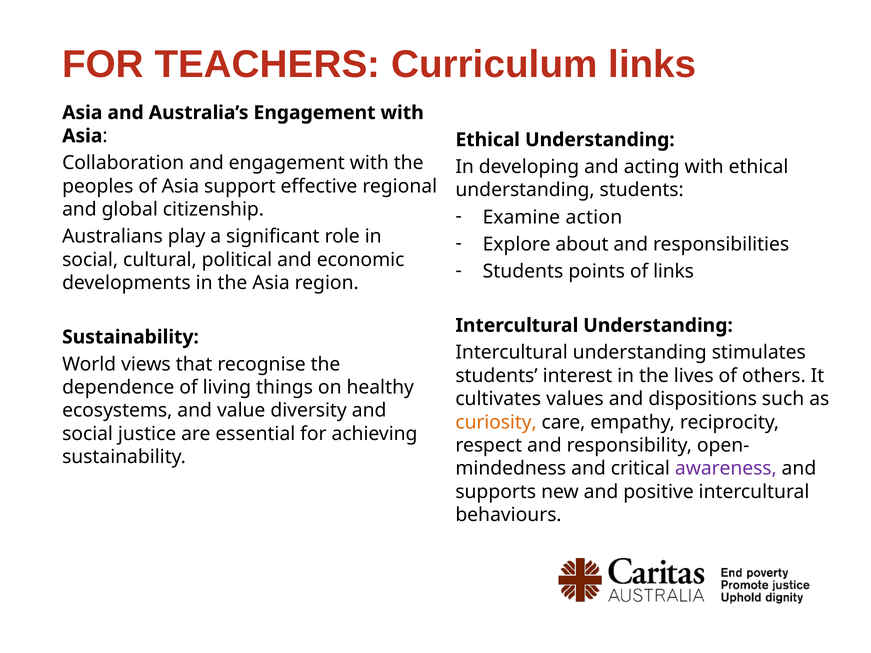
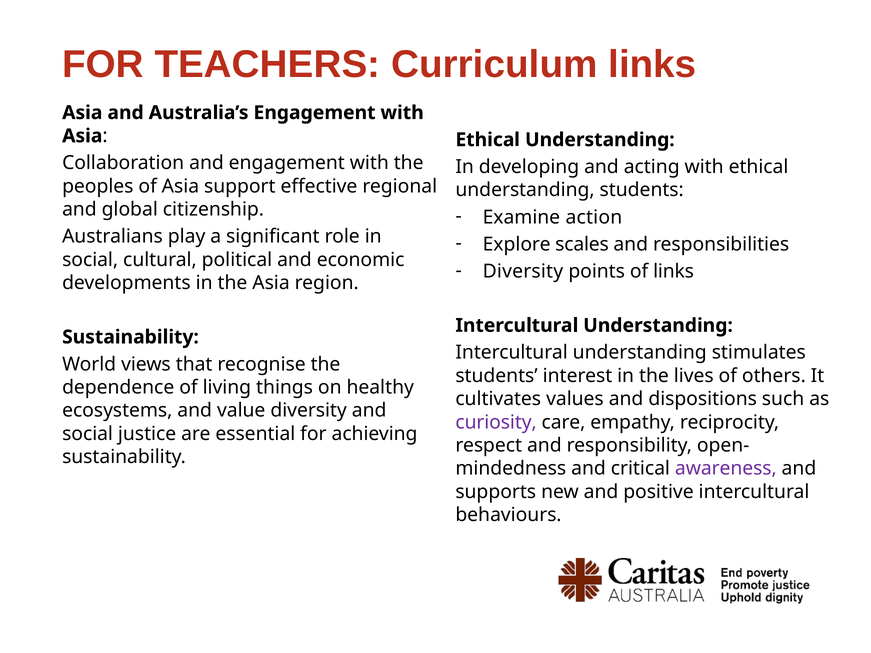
about: about -> scales (582, 244)
Students: Students -> Diversity (523, 271)
curiosity colour: orange -> purple (496, 422)
